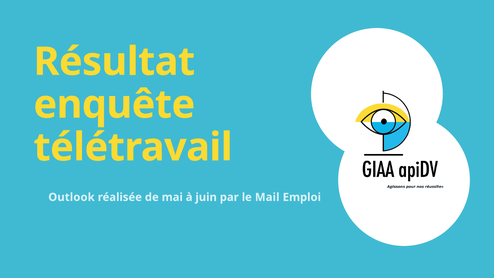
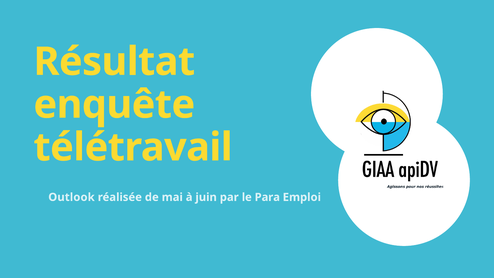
Mail: Mail -> Para (267, 197)
